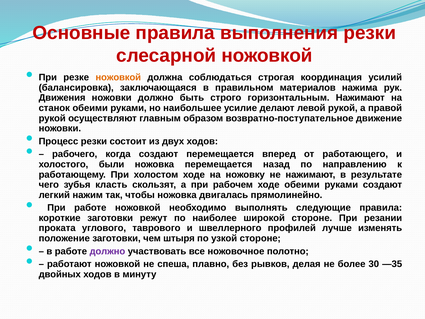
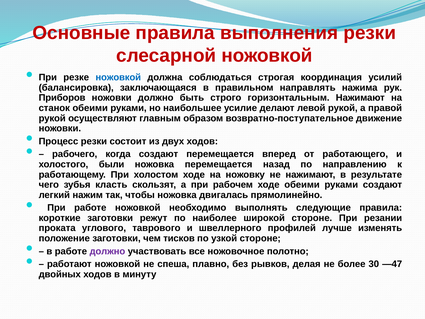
ножовкой colour: orange -> blue (118, 77)
материалов: материалов -> направлять (308, 88)
Движения: Движения -> Приборов (62, 98)
штыря: штыря -> тисков (179, 238)
—35: —35 -> —47 (392, 264)
